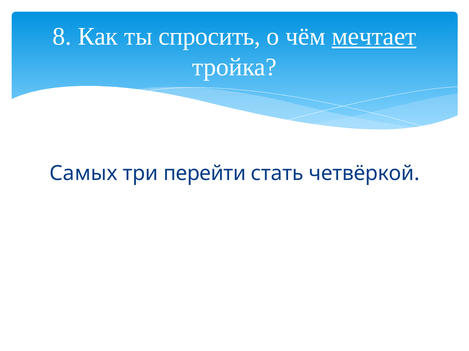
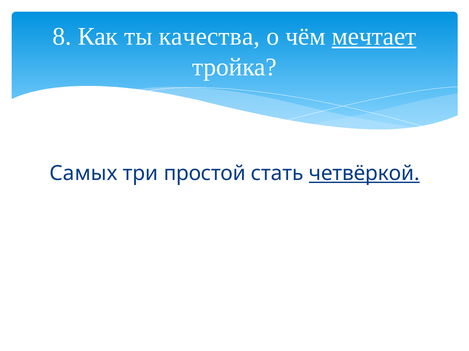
спросить: спросить -> качества (209, 37)
перейти: перейти -> простой (205, 174)
четвёркой underline: none -> present (364, 174)
